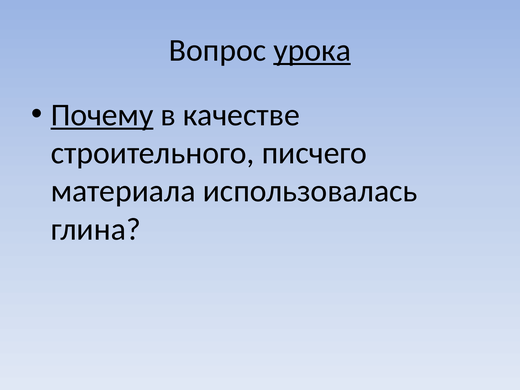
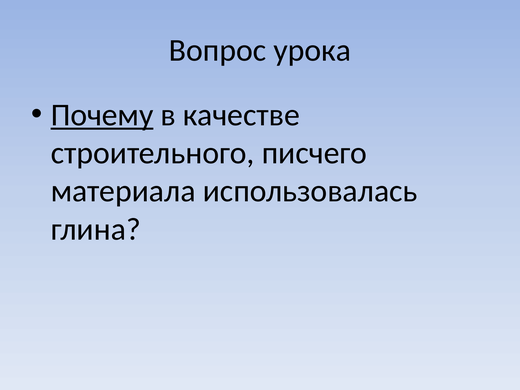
урока underline: present -> none (312, 50)
